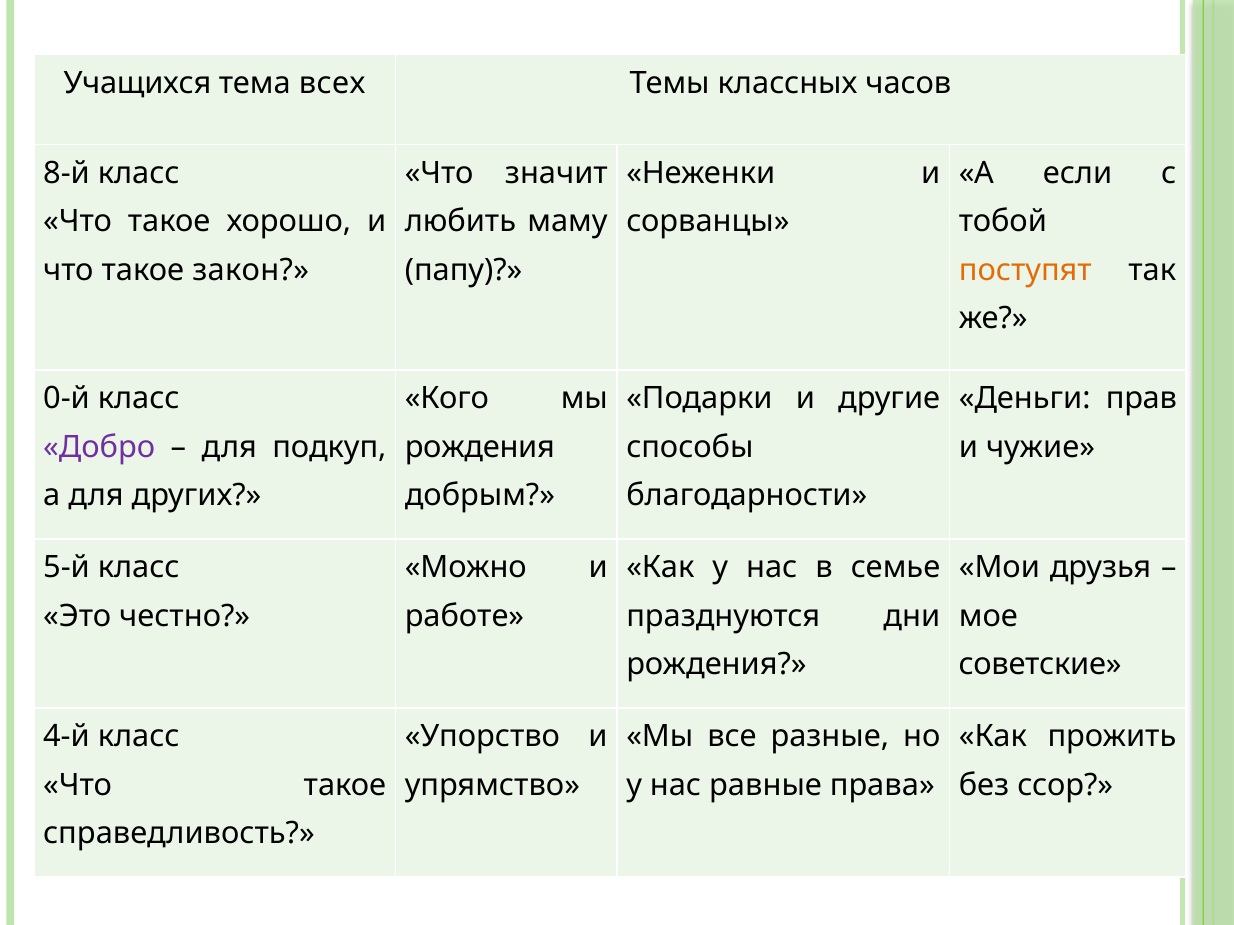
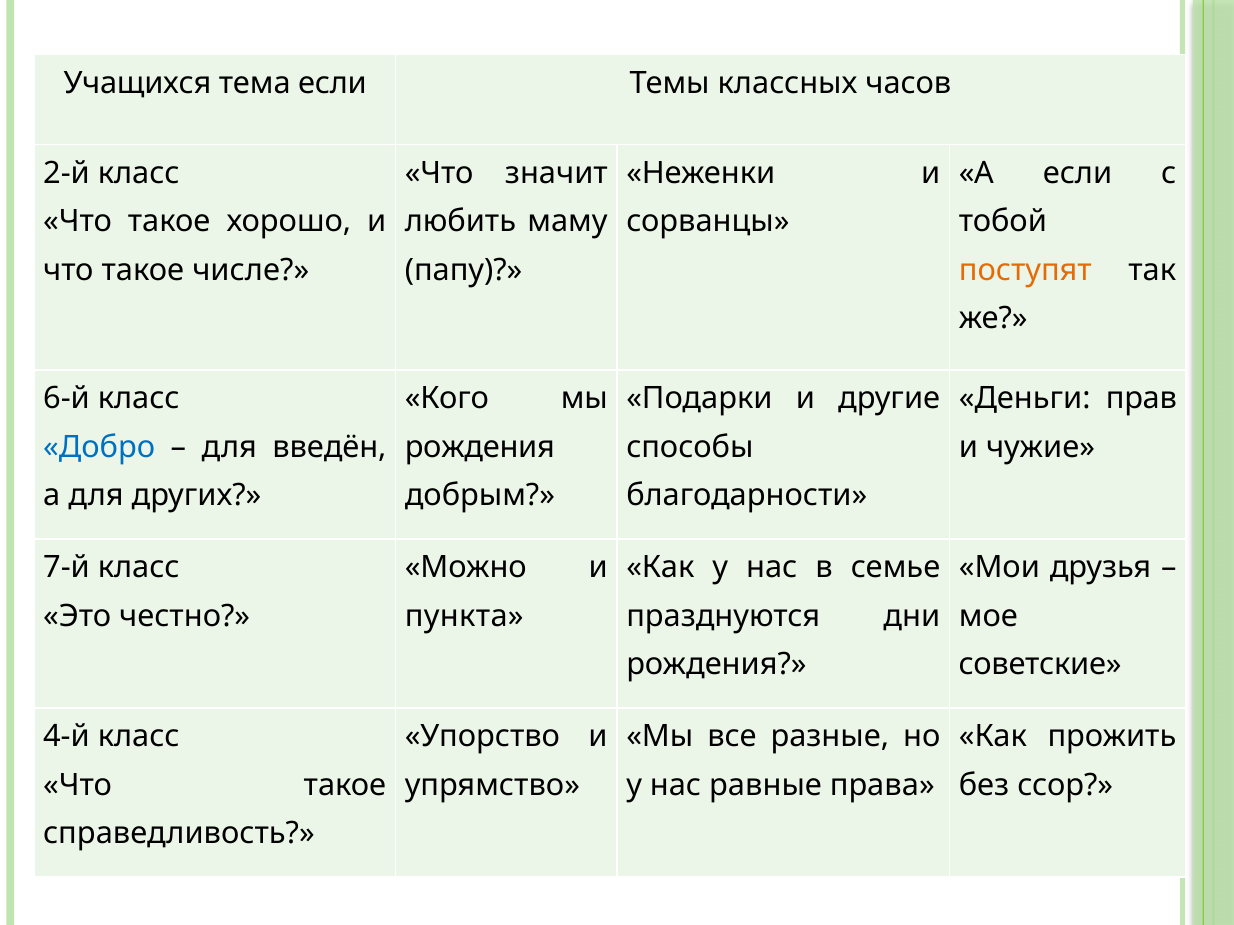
тема всех: всех -> если (332, 84)
8-й: 8-й -> 2-й (67, 174)
закон: закон -> числе (251, 270)
0-й: 0-й -> 6-й (67, 399)
Добро colour: purple -> blue (99, 447)
подкуп: подкуп -> введён (329, 447)
5-й: 5-й -> 7-й (67, 568)
работе: работе -> пункта (464, 616)
